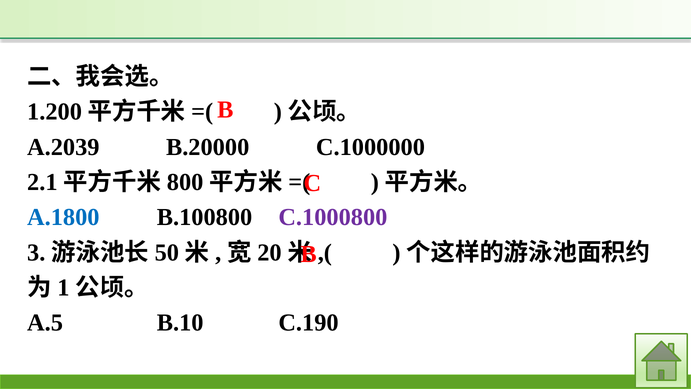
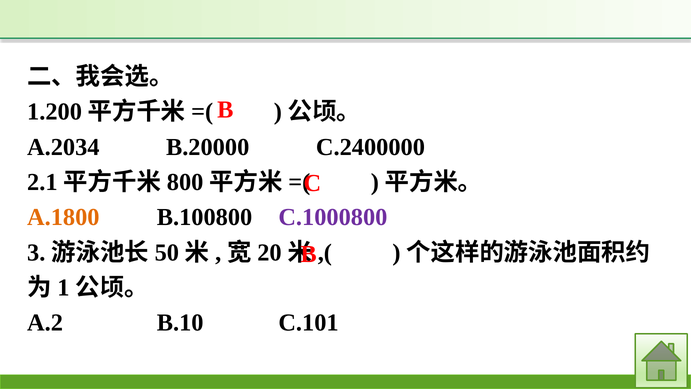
A.2039: A.2039 -> A.2034 (63, 147)
C.1000000: C.1000000 -> C.2400000 (370, 147)
A.1800 colour: blue -> orange (63, 217)
A.5: A.5 -> A.2 (45, 322)
C.190: C.190 -> C.101 (309, 322)
